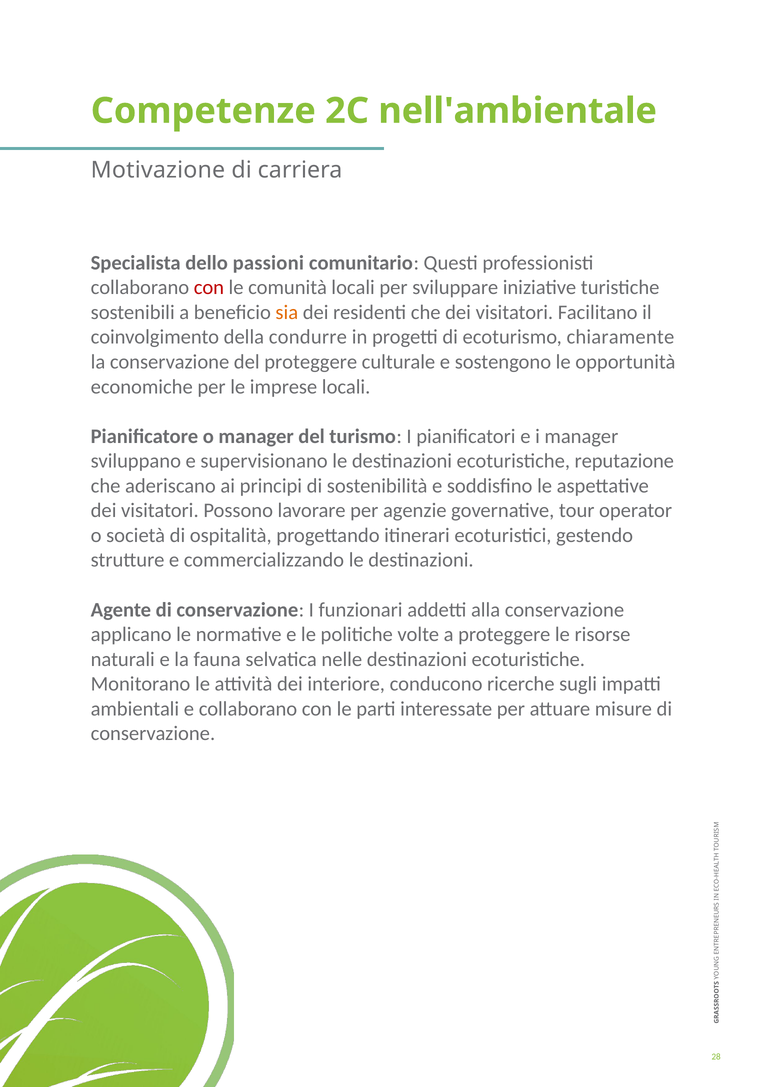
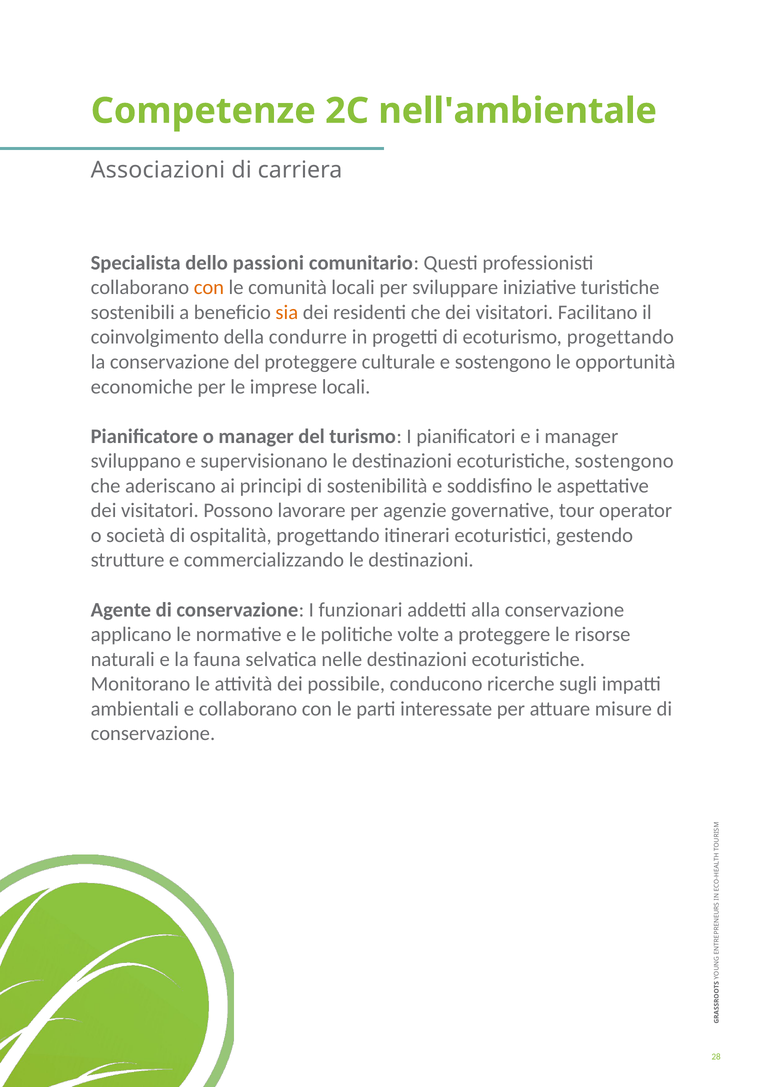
Motivazione: Motivazione -> Associazioni (158, 170)
con colour: red -> orange (209, 287)
ecoturismo chiaramente: chiaramente -> progettando (620, 337)
ecoturistiche reputazione: reputazione -> sostengono (624, 461)
interiore: interiore -> possibile (346, 684)
